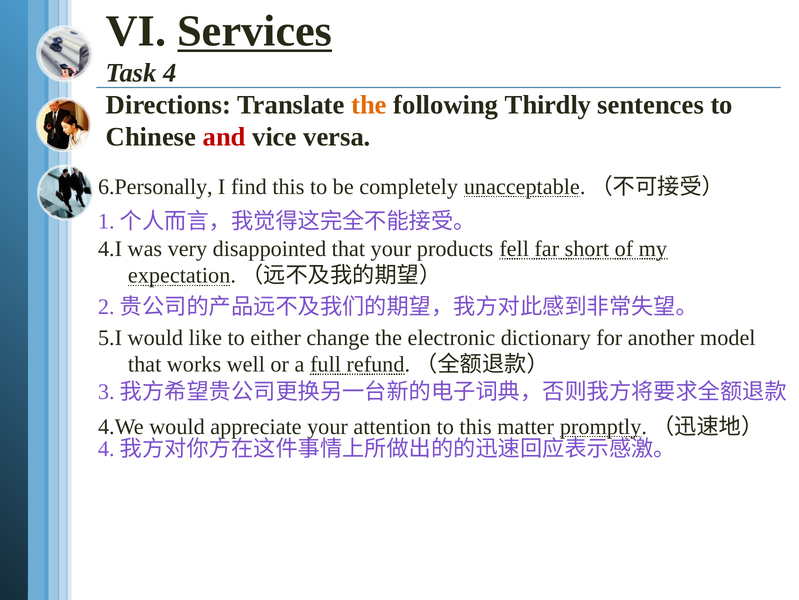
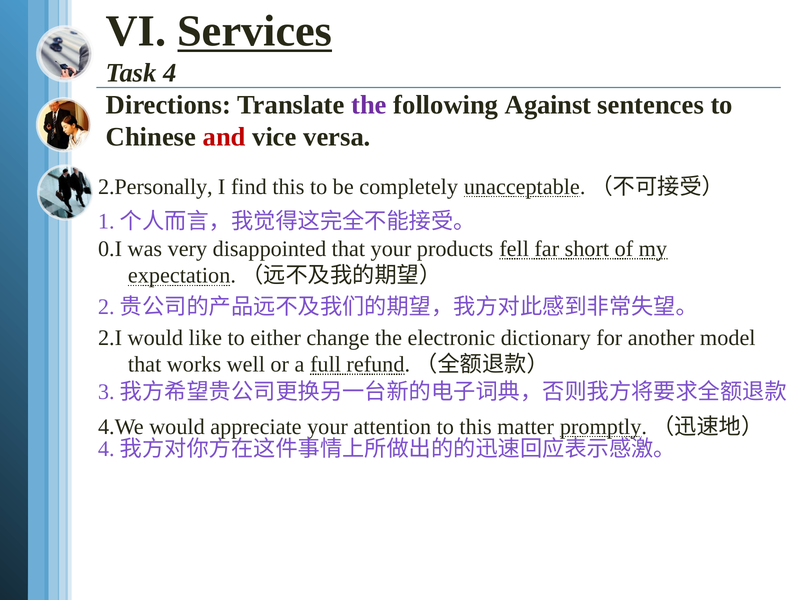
the colour: orange -> purple (369, 105)
Thirdly: Thirdly -> Against (548, 105)
6.Personally: 6.Personally -> 2.Personally (155, 186)
4.I: 4.I -> 0.I (110, 249)
5.I: 5.I -> 2.I (110, 337)
